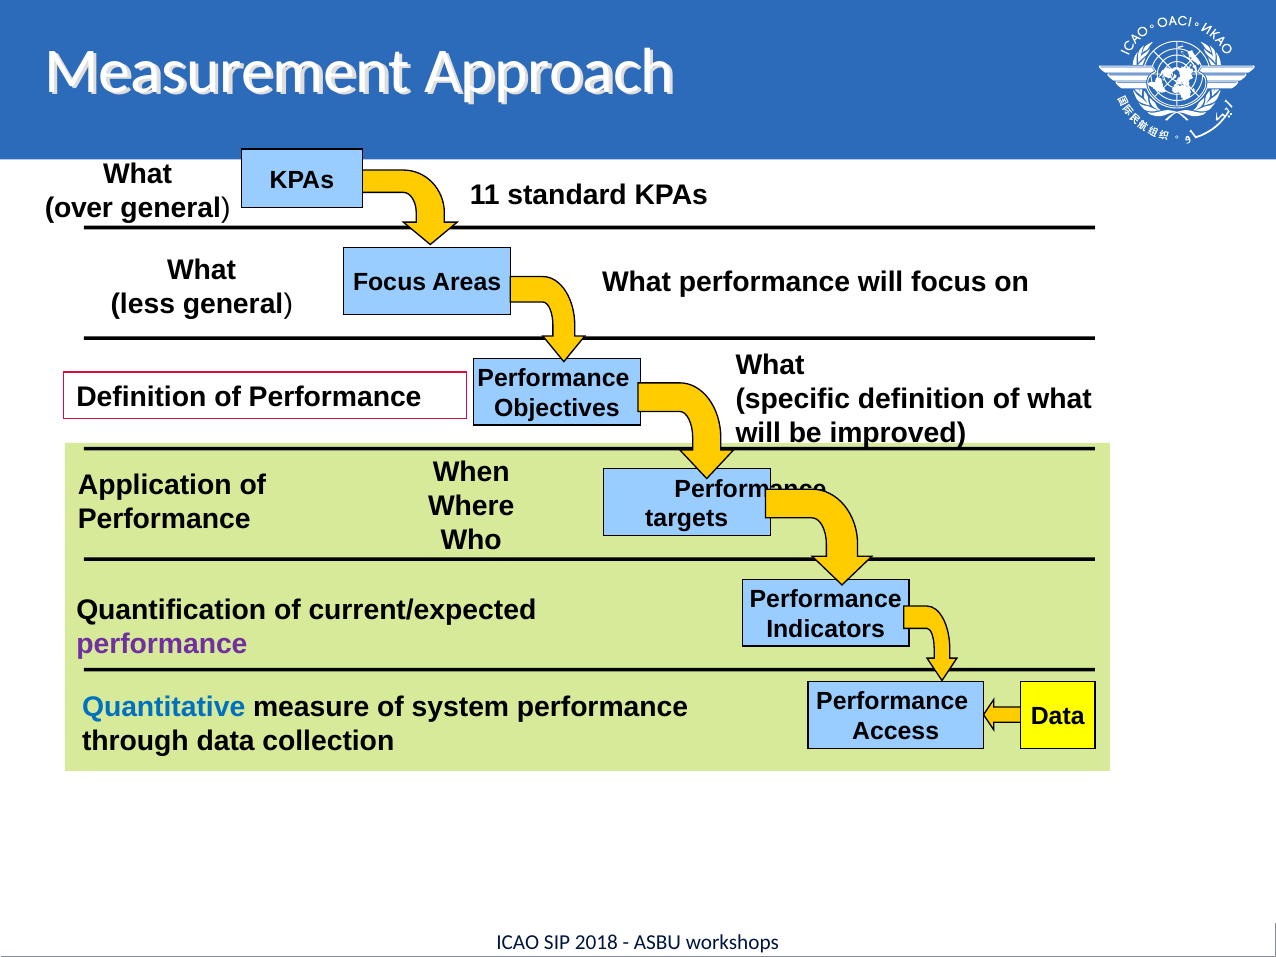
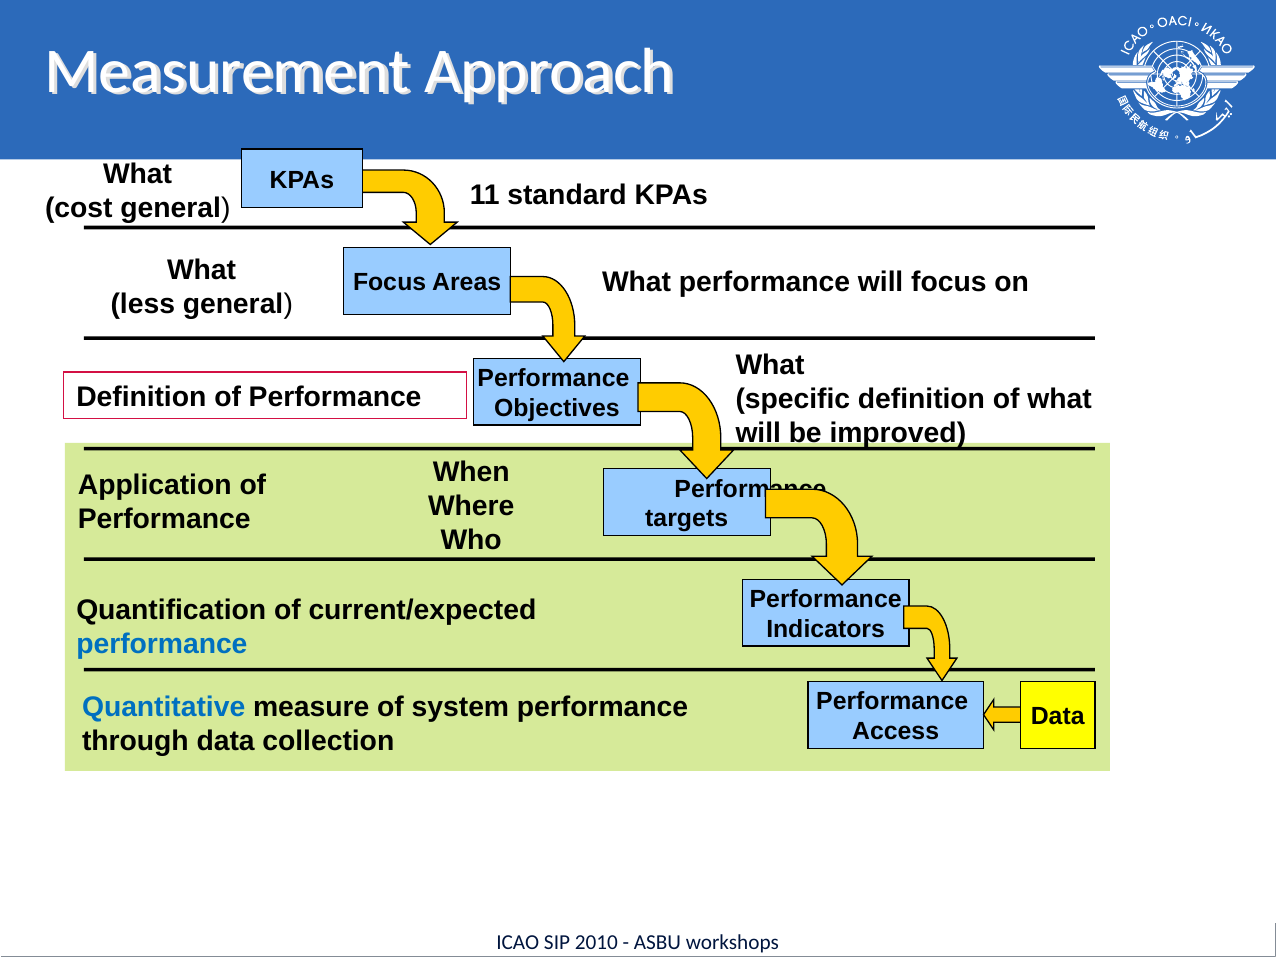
over: over -> cost (79, 208)
performance colour: purple -> blue (162, 644)
2018: 2018 -> 2010 (596, 942)
